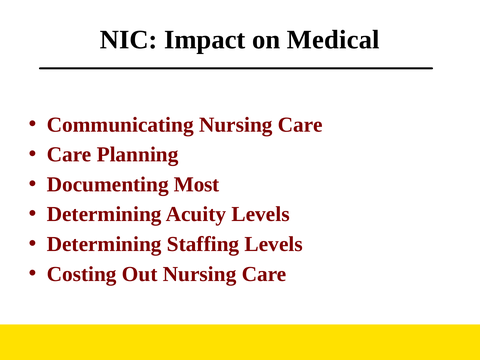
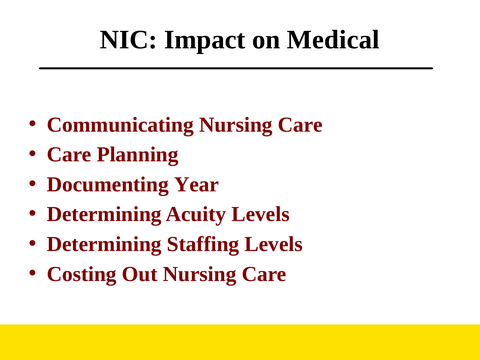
Most: Most -> Year (196, 184)
